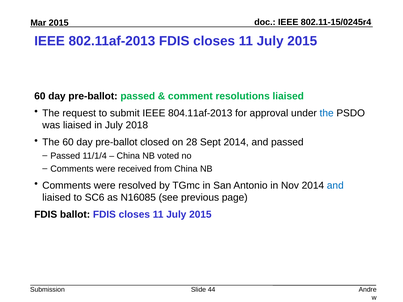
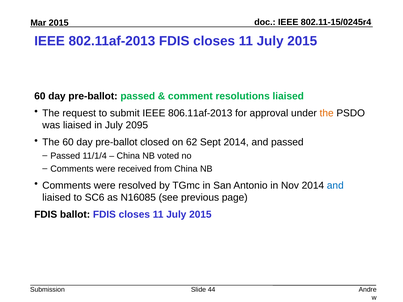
804.11af-2013: 804.11af-2013 -> 806.11af-2013 (200, 113)
the colour: blue -> orange (327, 113)
2018: 2018 -> 2095 (137, 125)
28: 28 -> 62 (192, 142)
